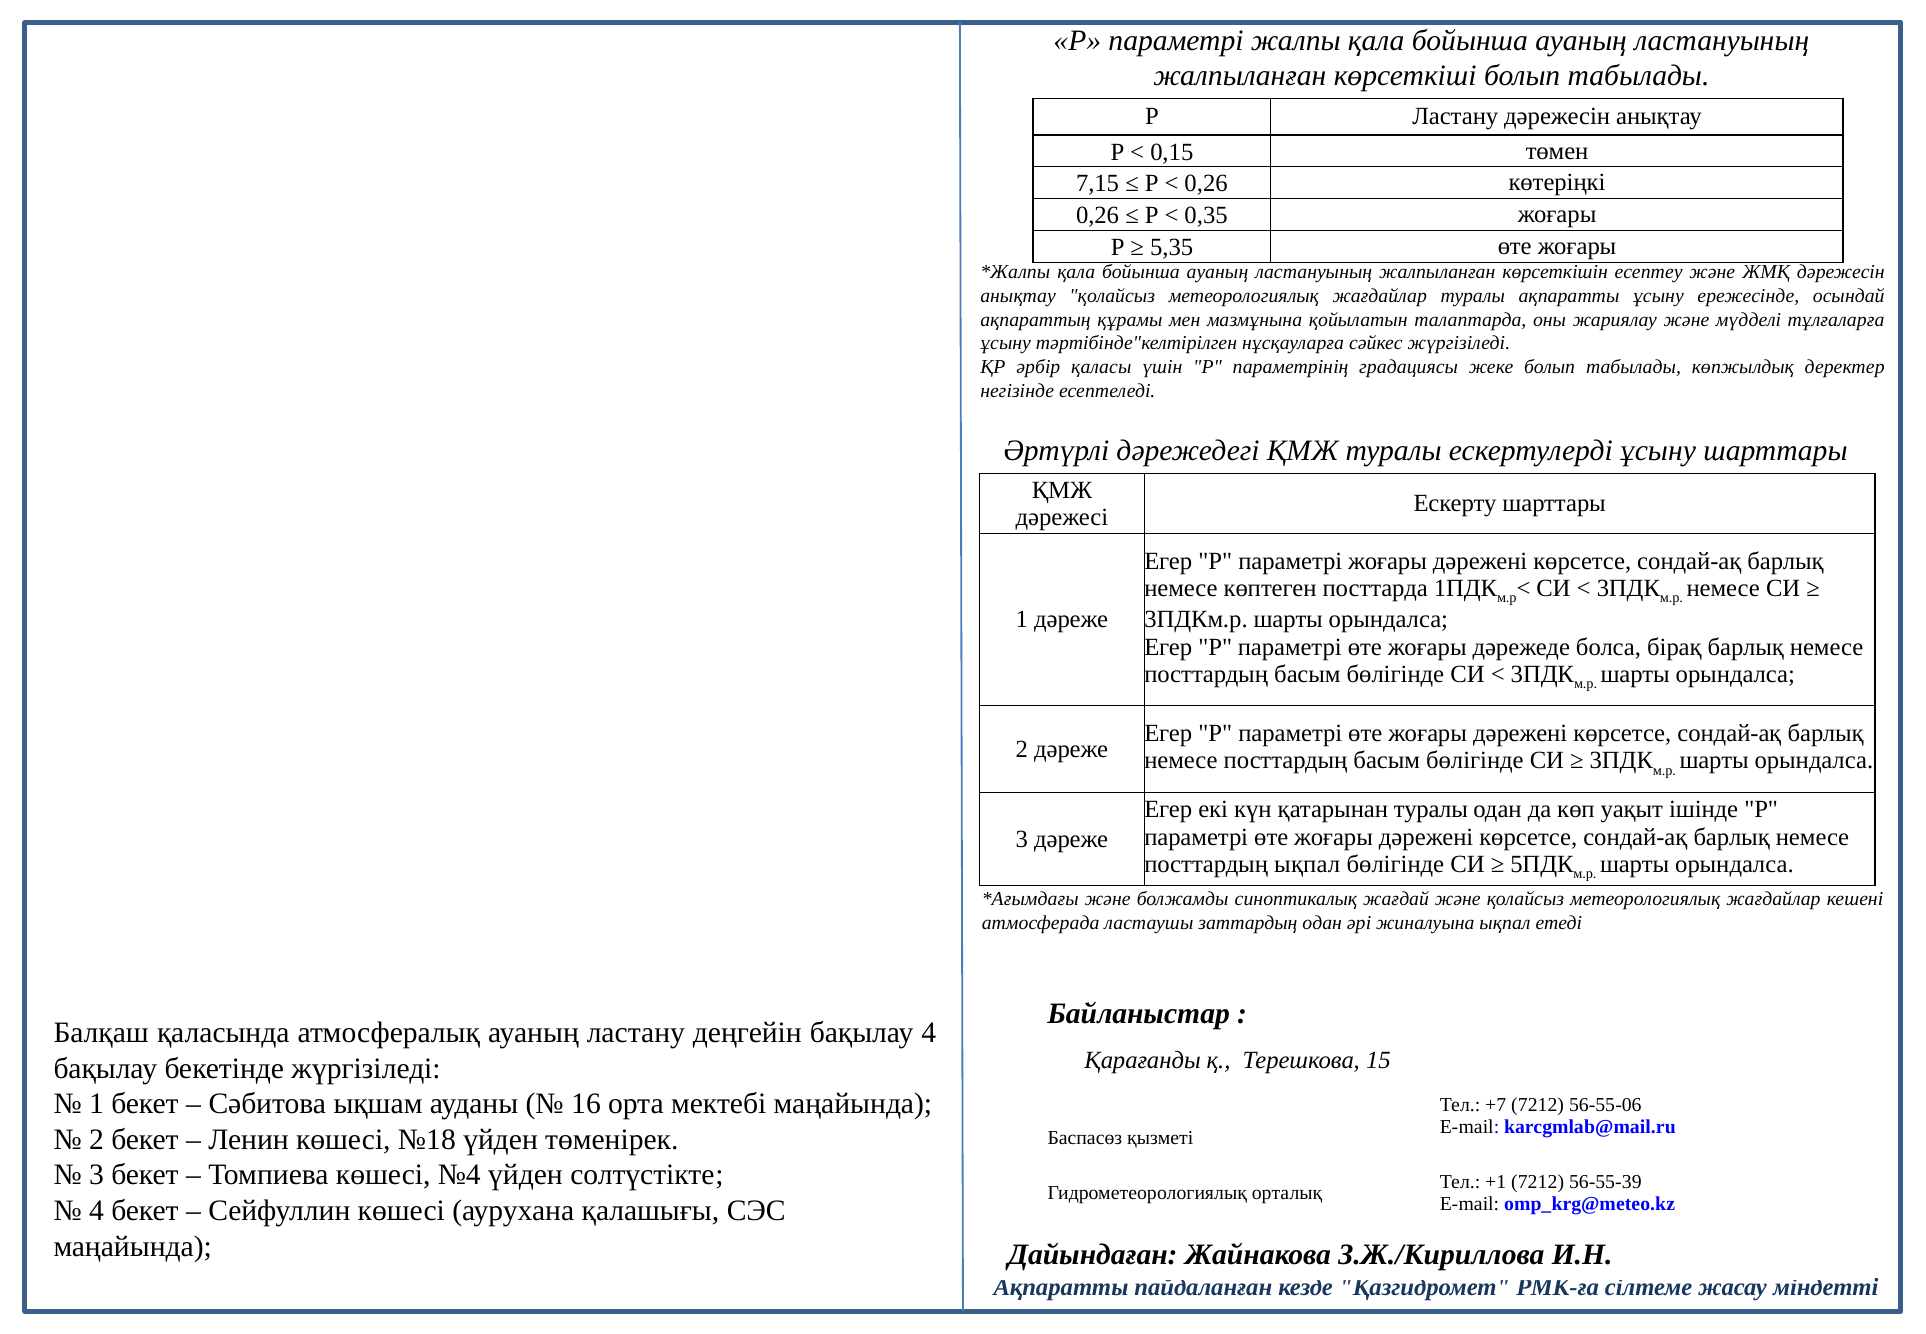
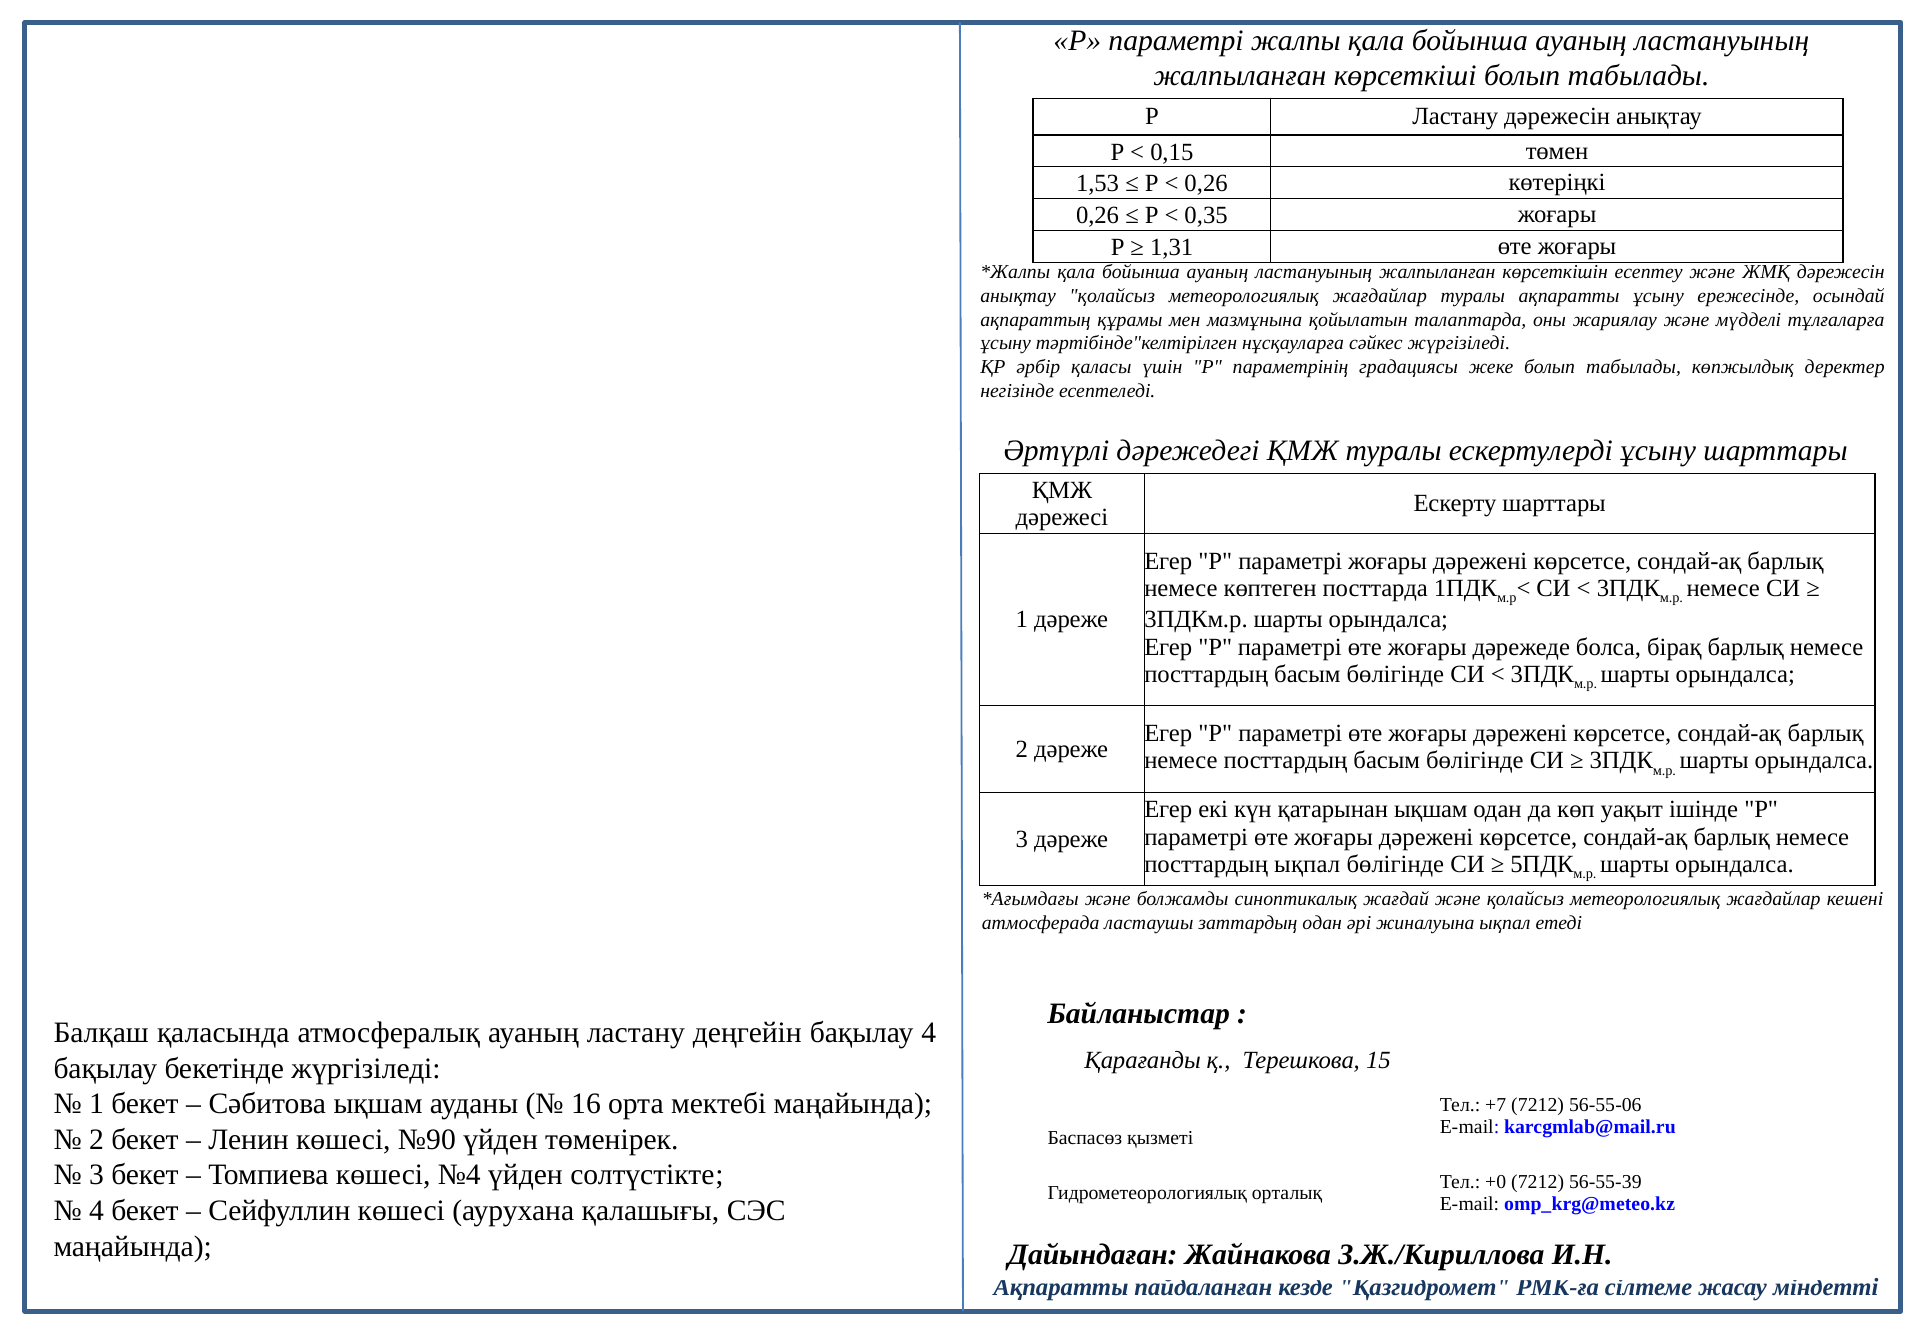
7,15: 7,15 -> 1,53 (1098, 184)
5,35: 5,35 -> 1,31 (1172, 247)
қатарынан туралы: туралы -> ықшам (1431, 809)
№18: №18 -> №90 (427, 1139)
+1: +1 -> +0 (1496, 1181)
